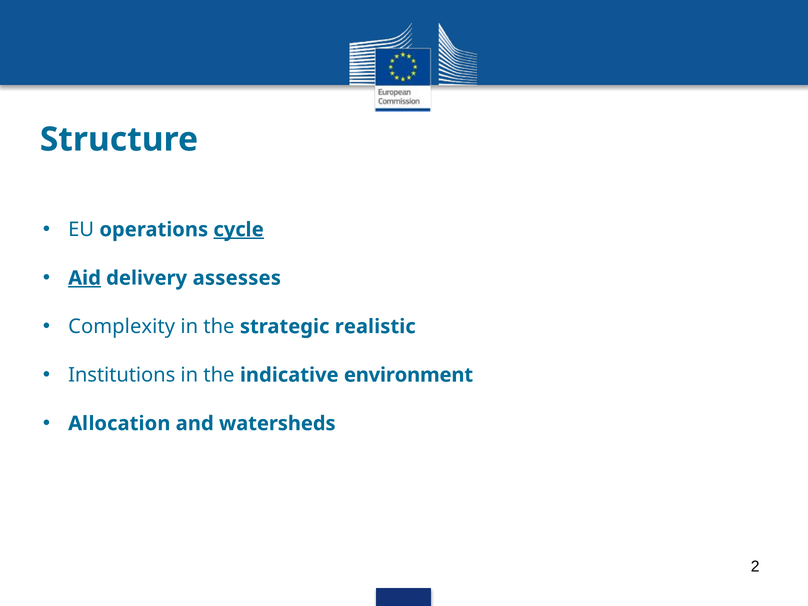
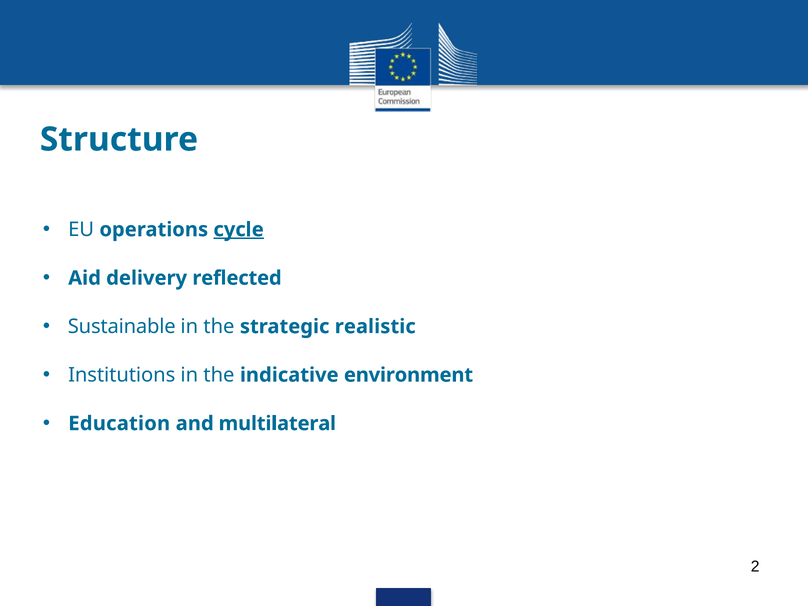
Aid underline: present -> none (85, 278)
assesses: assesses -> reflected (237, 278)
Complexity: Complexity -> Sustainable (122, 327)
Allocation: Allocation -> Education (119, 424)
watersheds: watersheds -> multilateral (277, 424)
